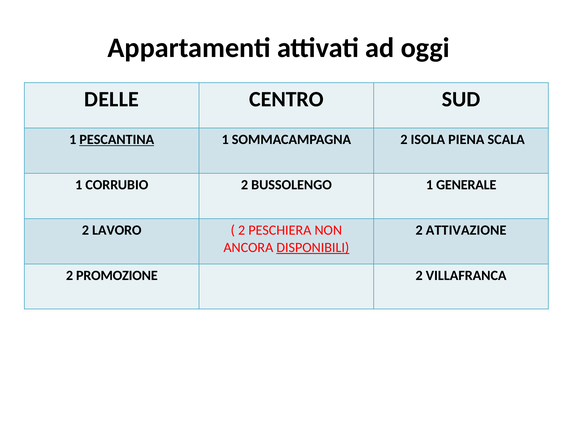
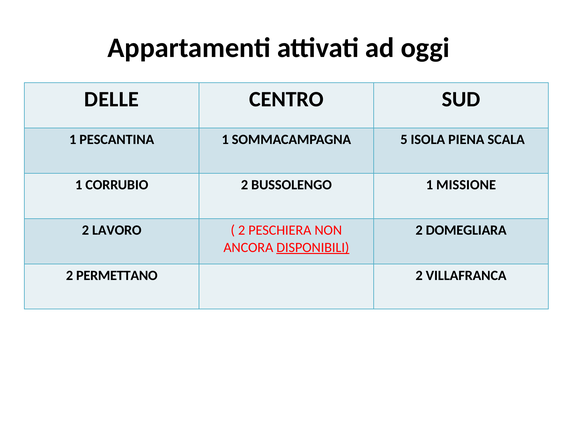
PESCANTINA underline: present -> none (117, 140)
SOMMACAMPAGNA 2: 2 -> 5 (404, 140)
GENERALE: GENERALE -> MISSIONE (466, 185)
ATTIVAZIONE: ATTIVAZIONE -> DOMEGLIARA (466, 230)
PROMOZIONE: PROMOZIONE -> PERMETTANO (117, 275)
